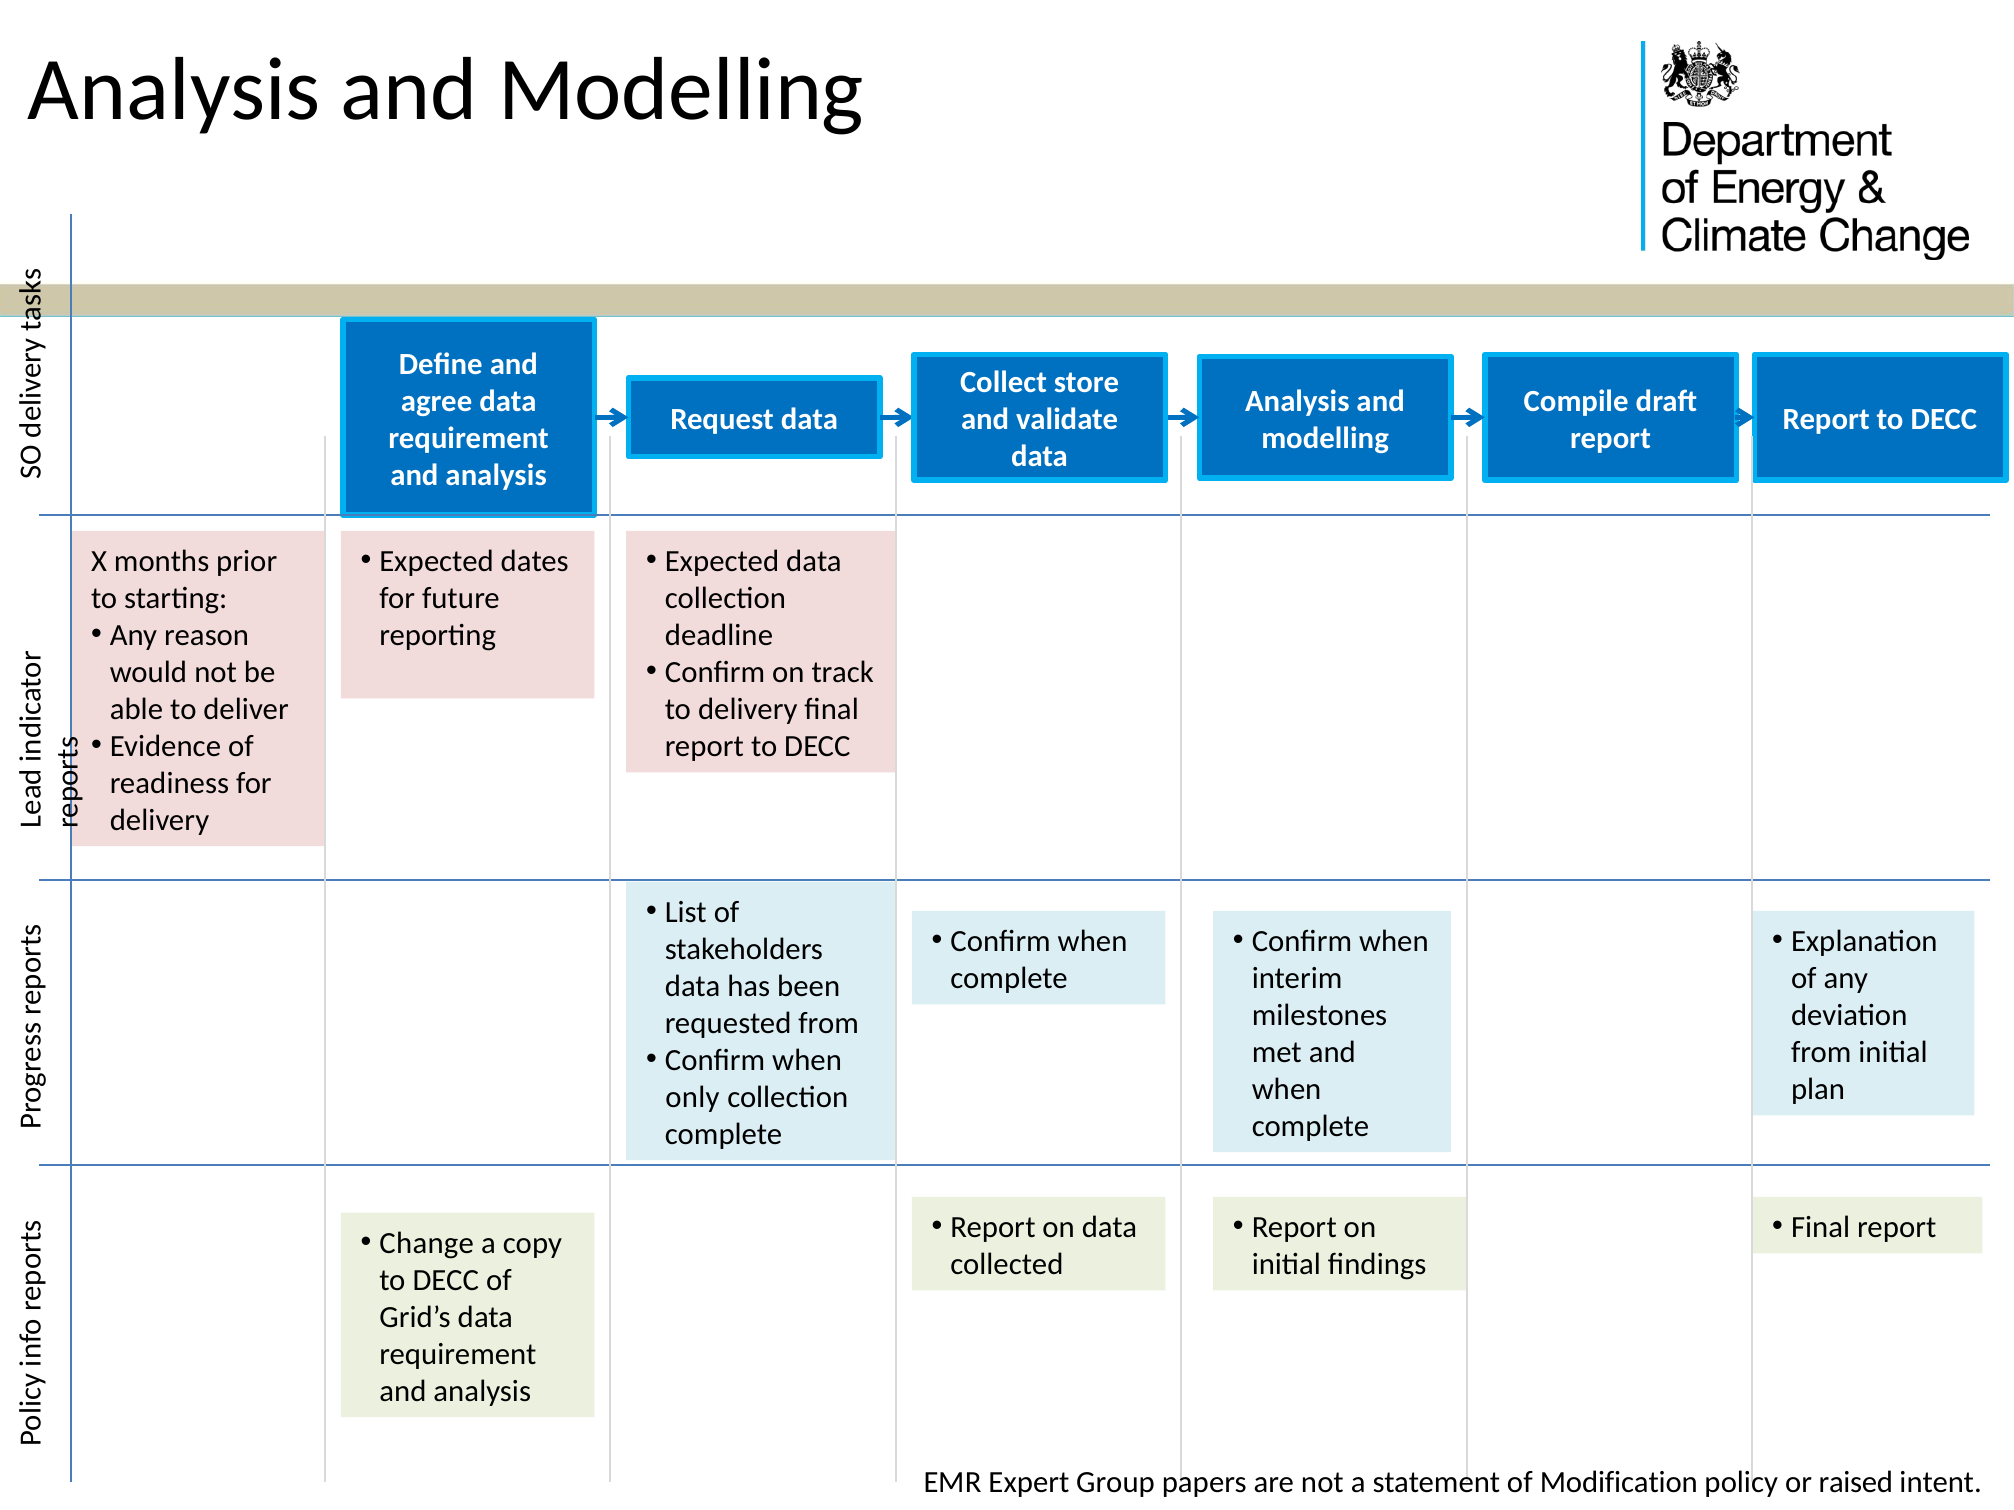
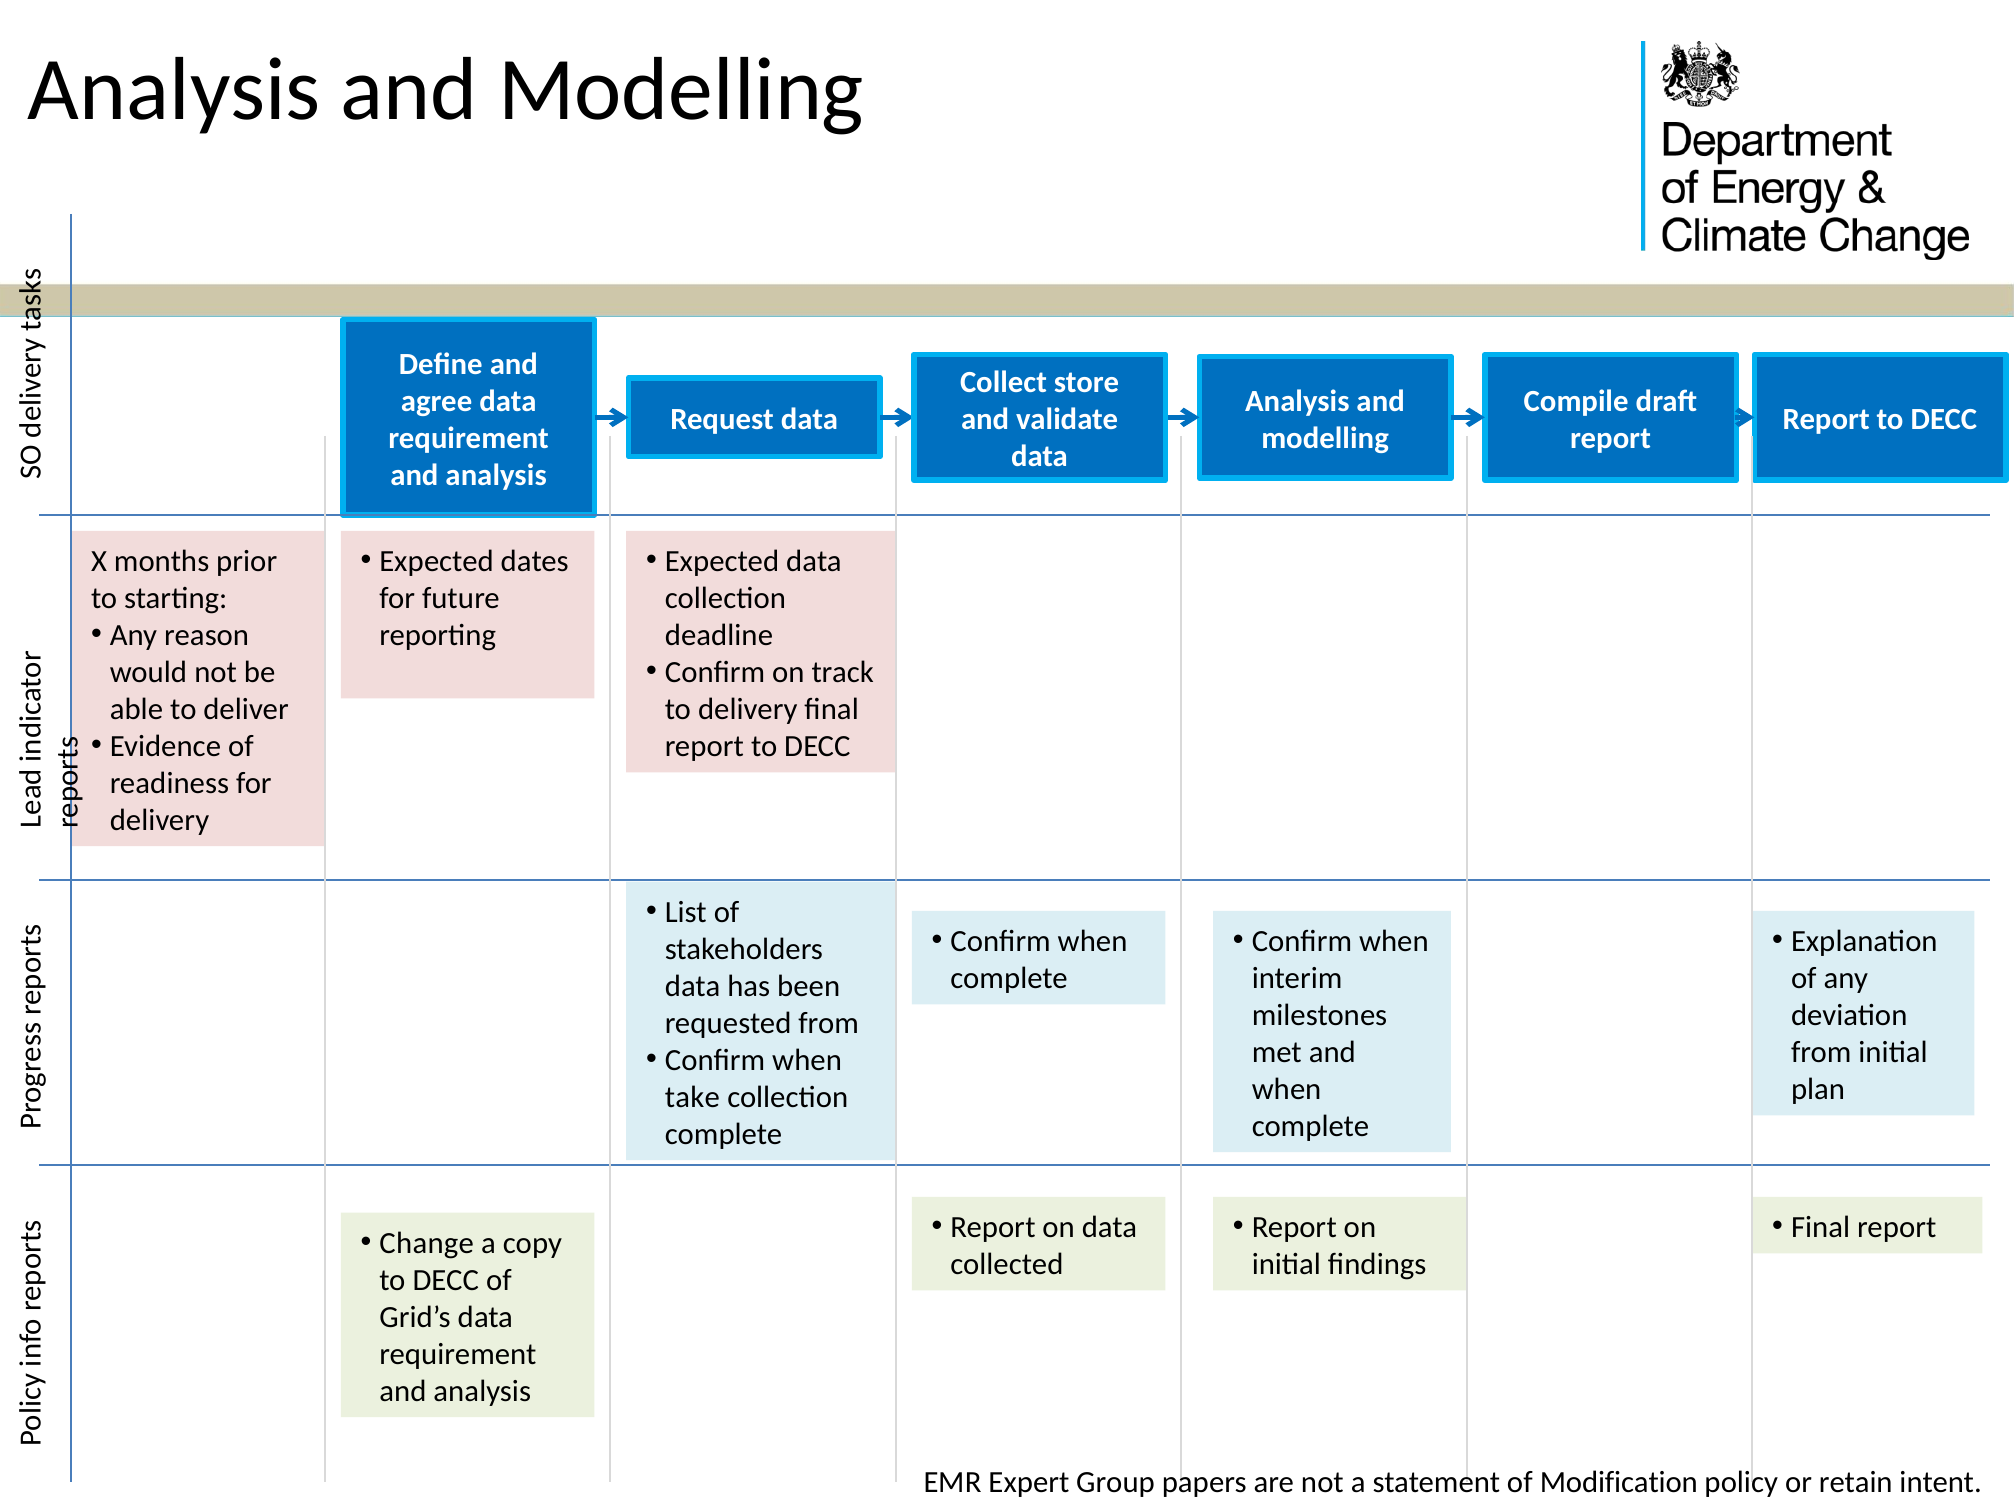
only: only -> take (692, 1097)
raised: raised -> retain (1856, 1483)
